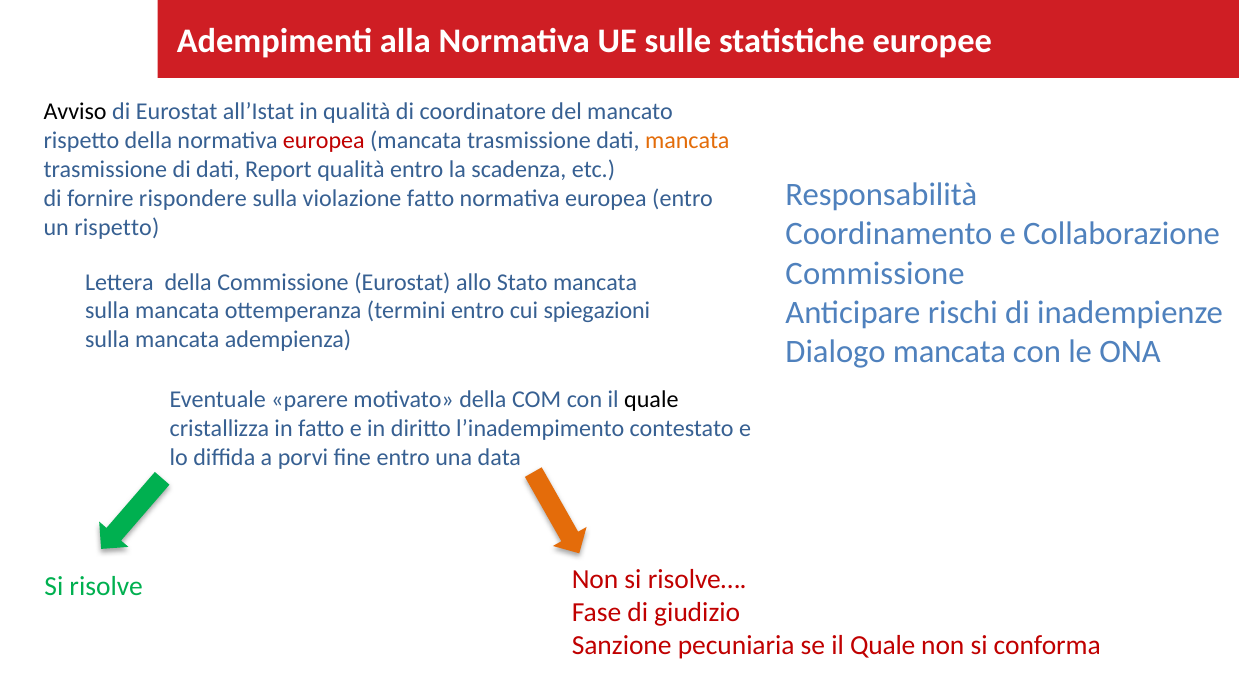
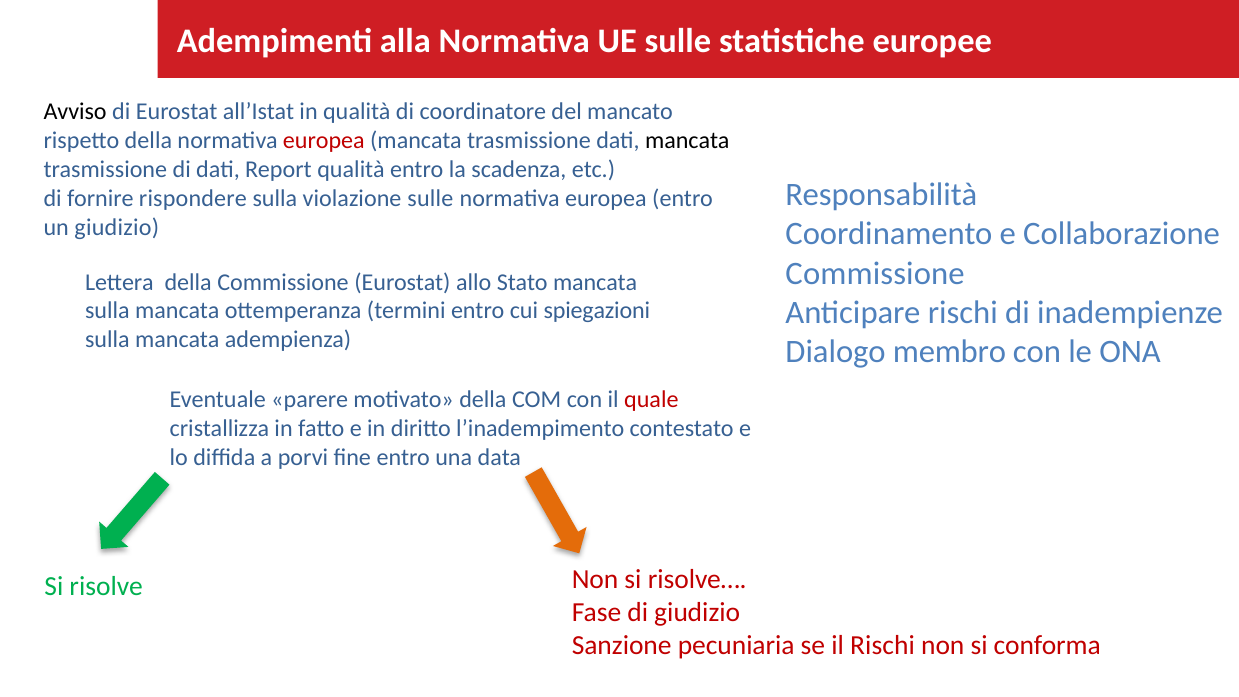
mancata colour: orange -> black (687, 140)
violazione fatto: fatto -> sulle (430, 198)
un rispetto: rispetto -> giudizio (117, 227)
Dialogo mancata: mancata -> membro (949, 352)
quale colour: black -> red (651, 400)
se il Quale: Quale -> Rischi (883, 646)
